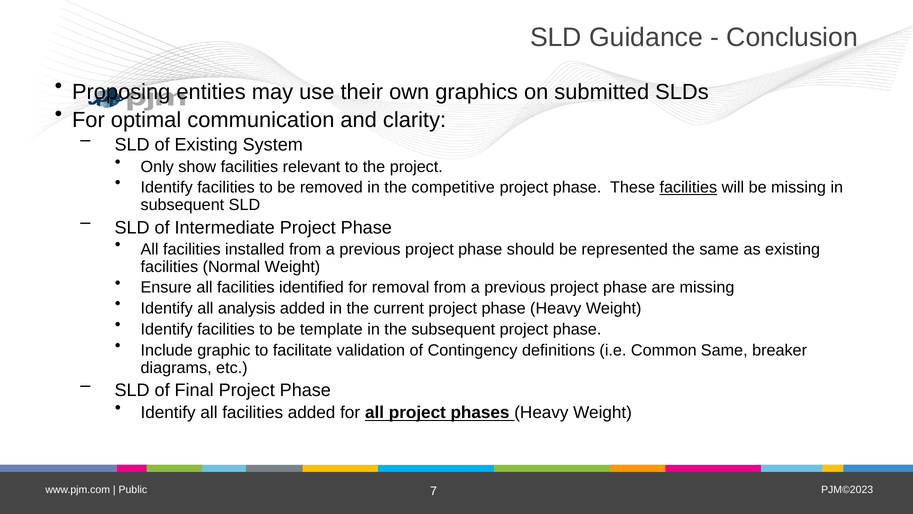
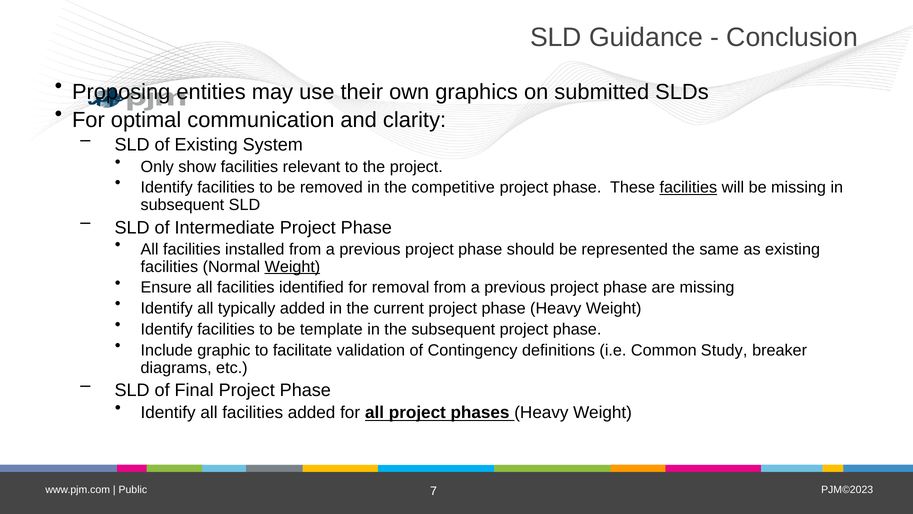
Weight underline: none -> present (292, 266)
analysis: analysis -> typically (247, 308)
Common Same: Same -> Study (724, 350)
